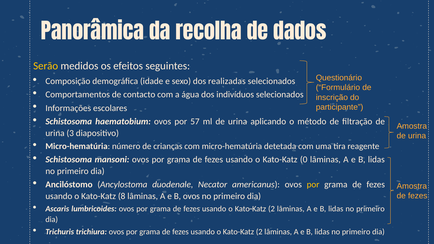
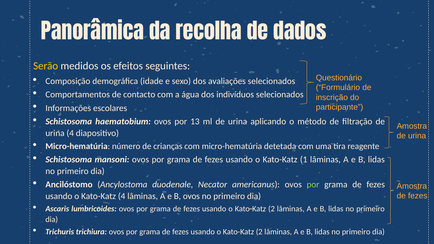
realizadas: realizadas -> avaliações (227, 81)
57: 57 -> 13 (195, 122)
urina 3: 3 -> 4 (70, 133)
0: 0 -> 1 (304, 160)
por colour: yellow -> light green (313, 185)
Kato-Katz 8: 8 -> 4 (122, 196)
